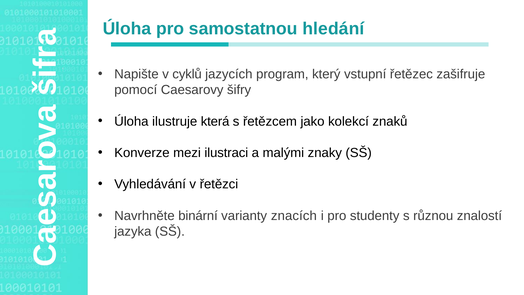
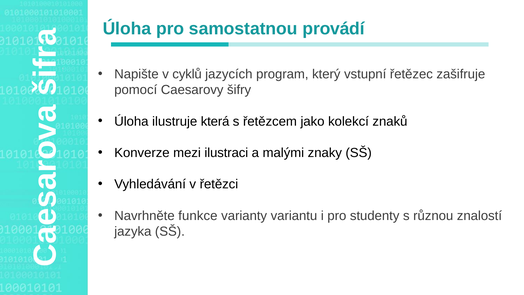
hledání: hledání -> provádí (334, 29)
binární: binární -> funkce (198, 216)
znacích: znacích -> variantu (294, 216)
